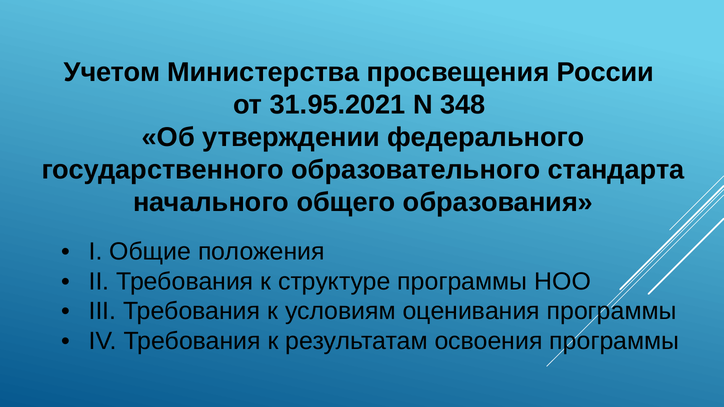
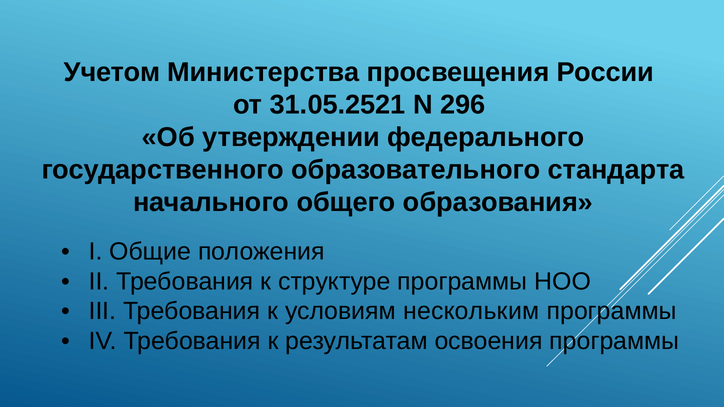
31.95.2021: 31.95.2021 -> 31.05.2521 (338, 105)
348: 348 -> 296 (463, 105)
оценивания: оценивания -> нескольким (471, 311)
